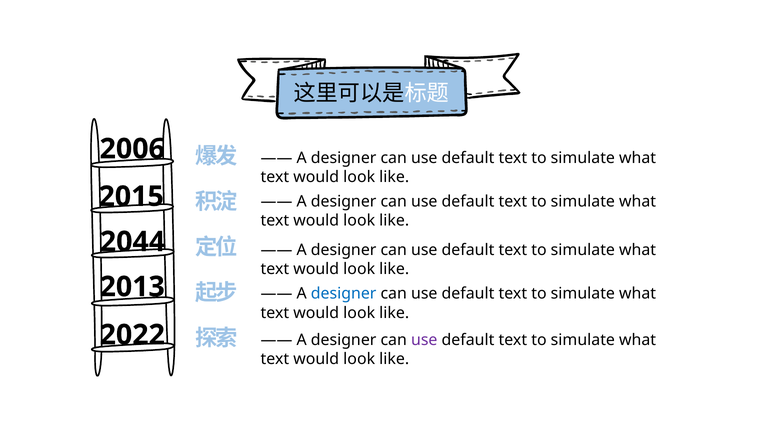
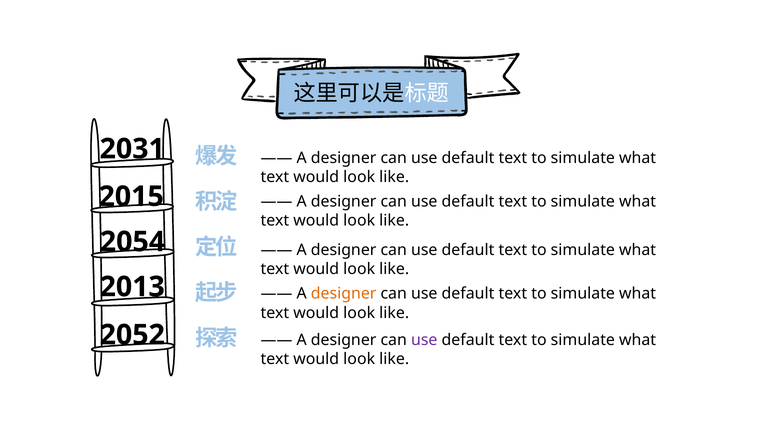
2006: 2006 -> 2031 (132, 149)
2044: 2044 -> 2054 (132, 242)
designer colour: blue -> orange (344, 293)
2022: 2022 -> 2052 (132, 335)
